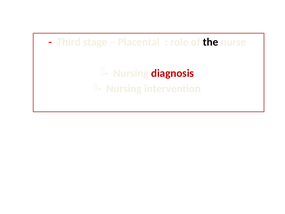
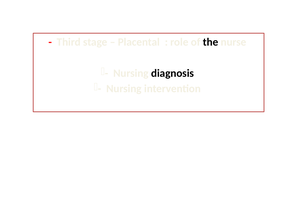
diagnosis colour: red -> black (173, 73)
